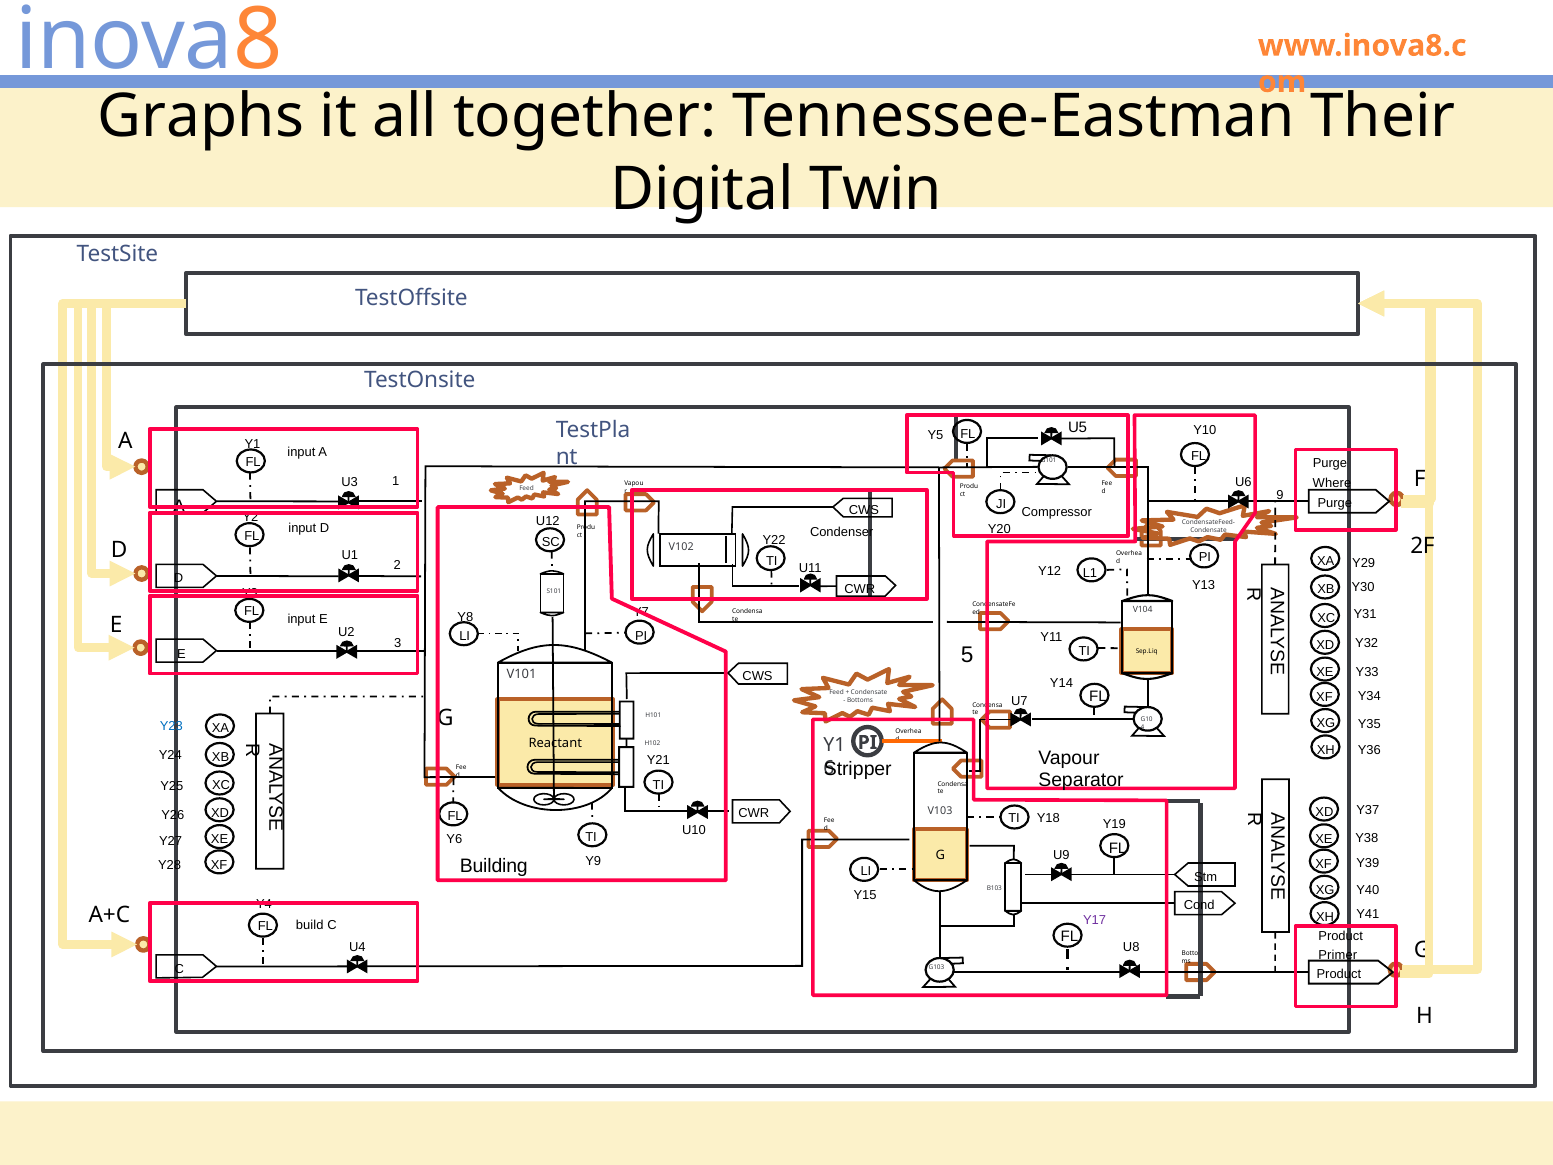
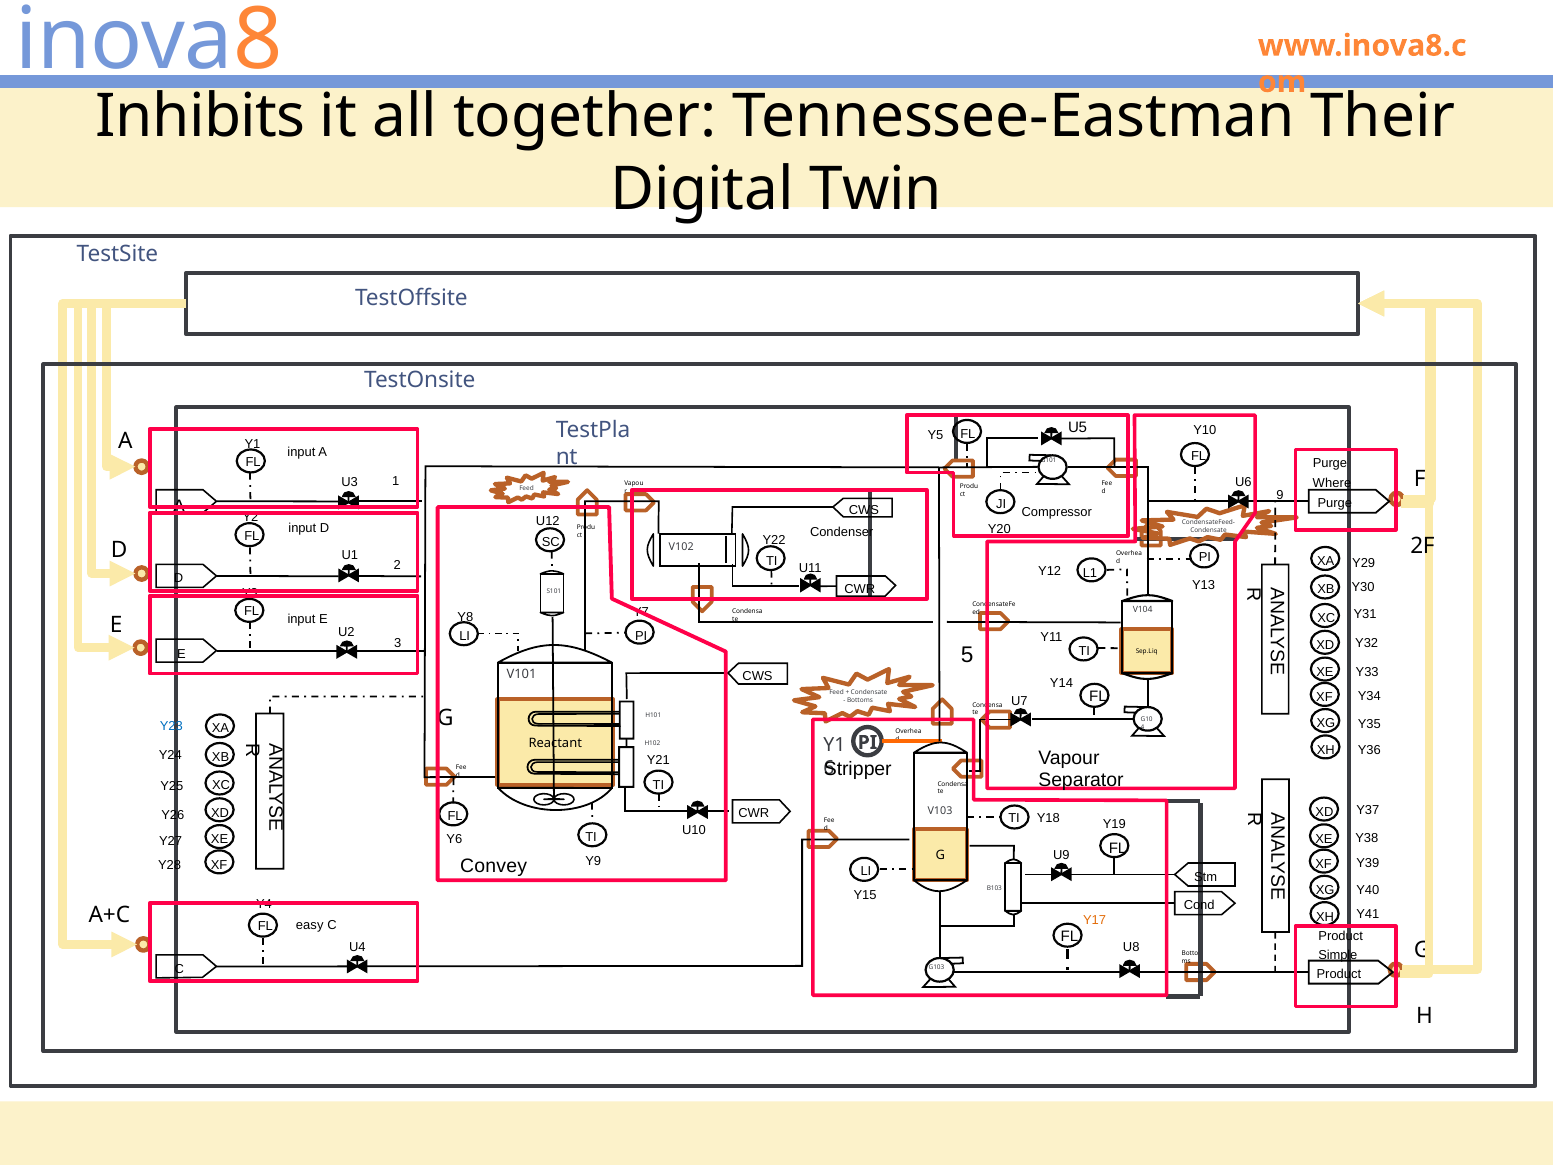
Graphs: Graphs -> Inhibits (201, 117)
Building: Building -> Convey (494, 865)
Y17 colour: purple -> orange (1095, 920)
build: build -> easy (310, 925)
Primer: Primer -> Simple (1338, 955)
